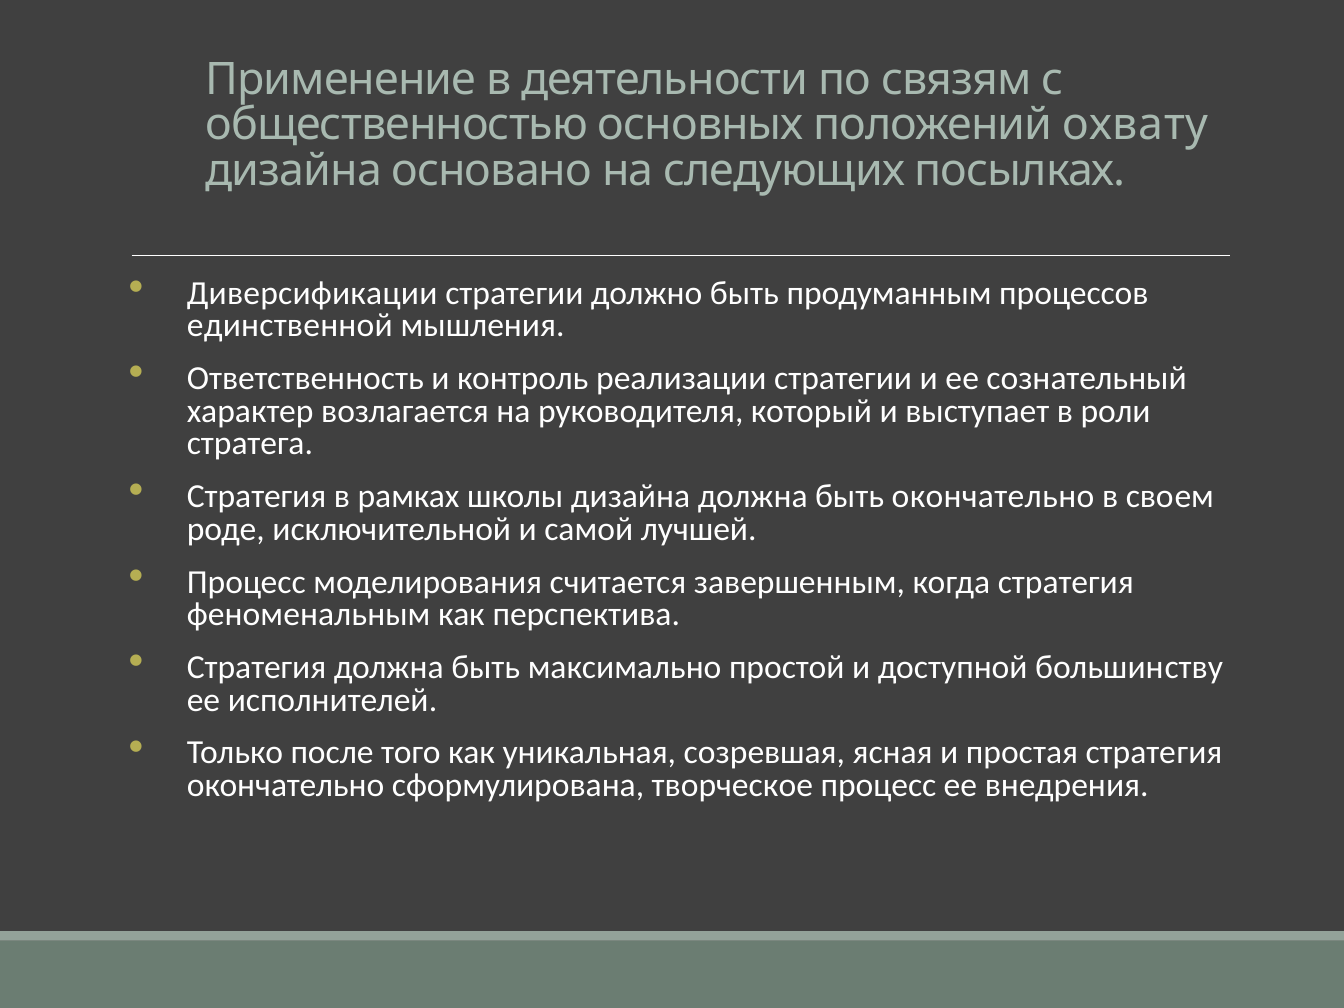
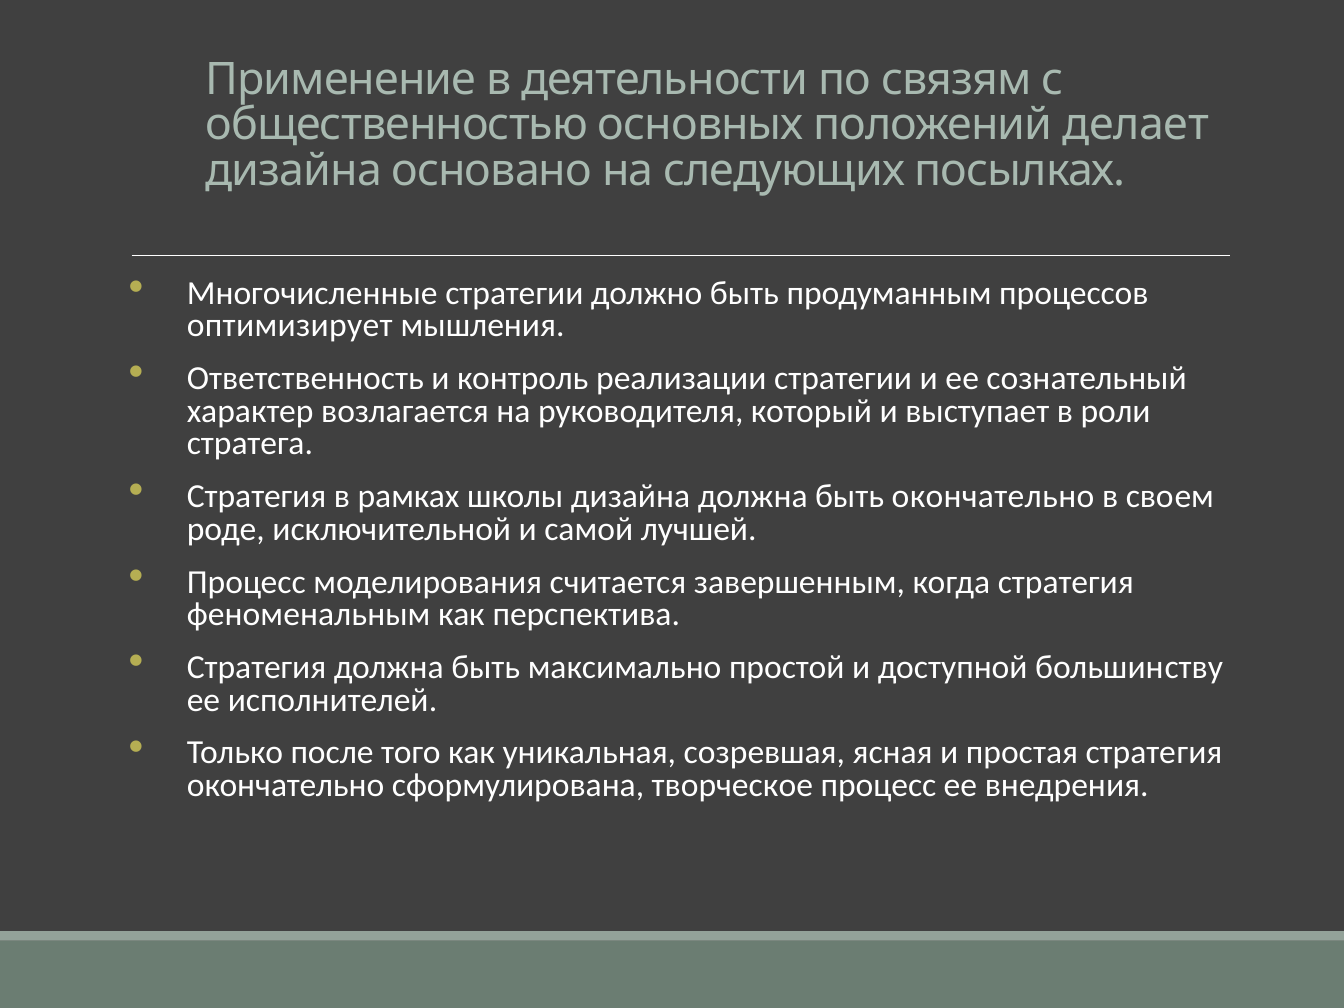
охвату: охвату -> делает (1136, 125)
Диверсификации: Диверсификации -> Многочисленные (312, 293)
единственной: единственной -> оптимизирует (290, 326)
